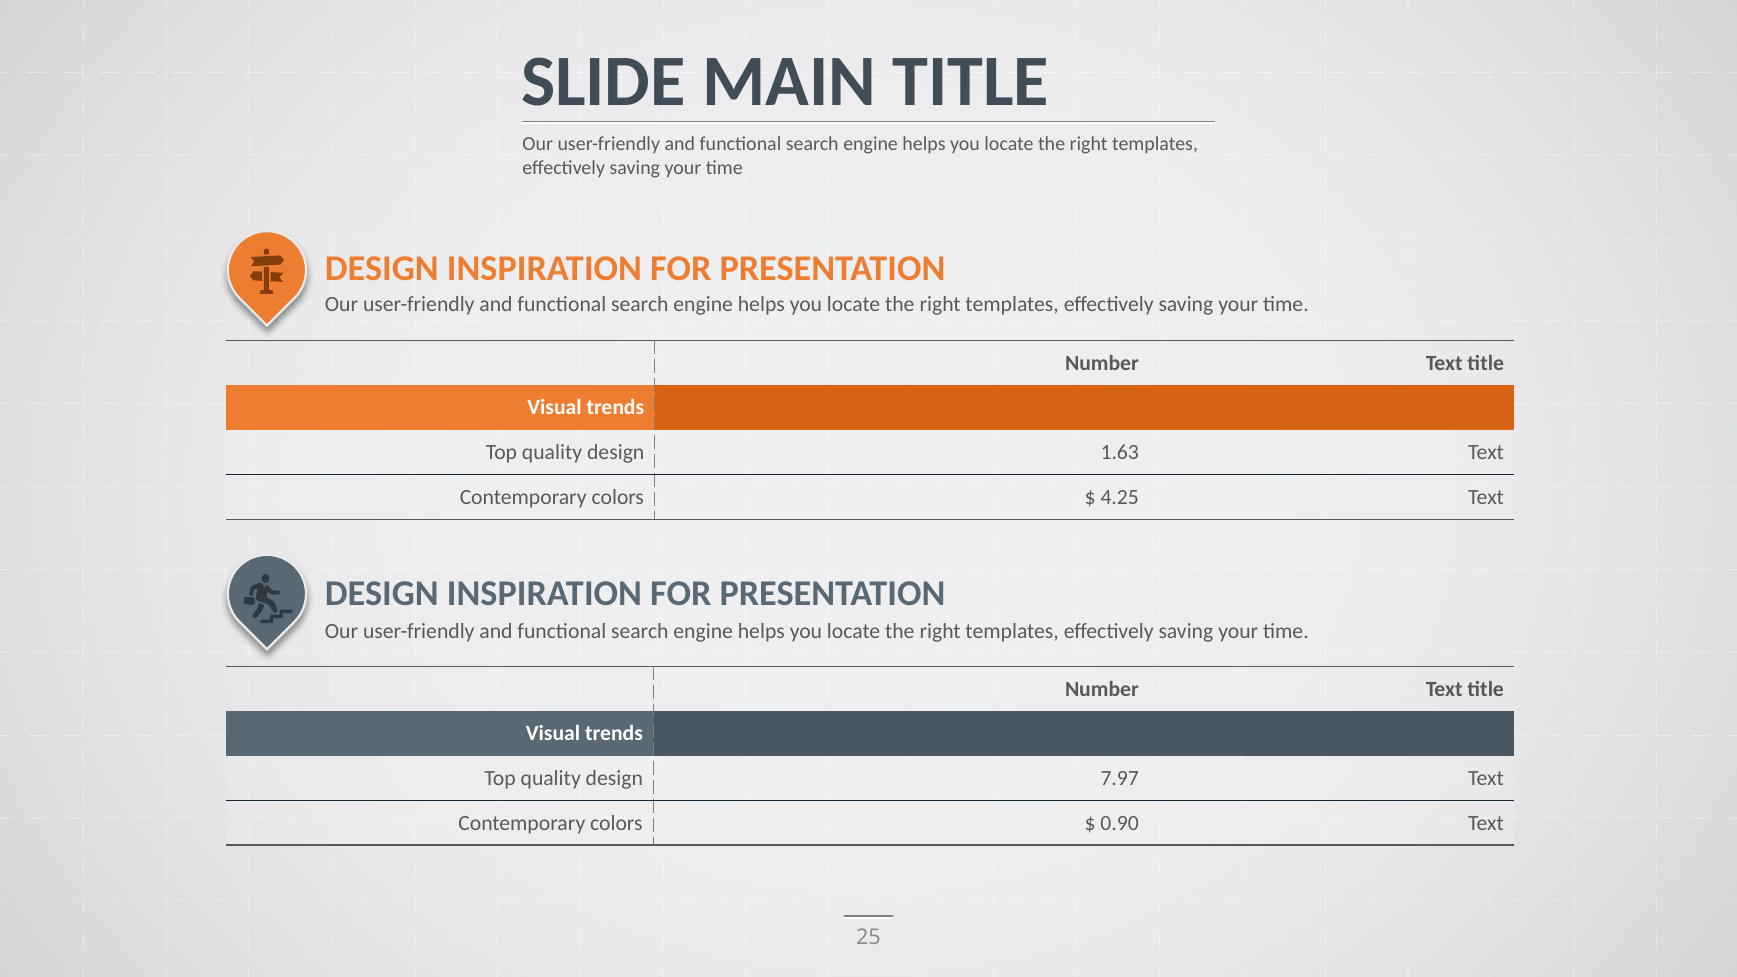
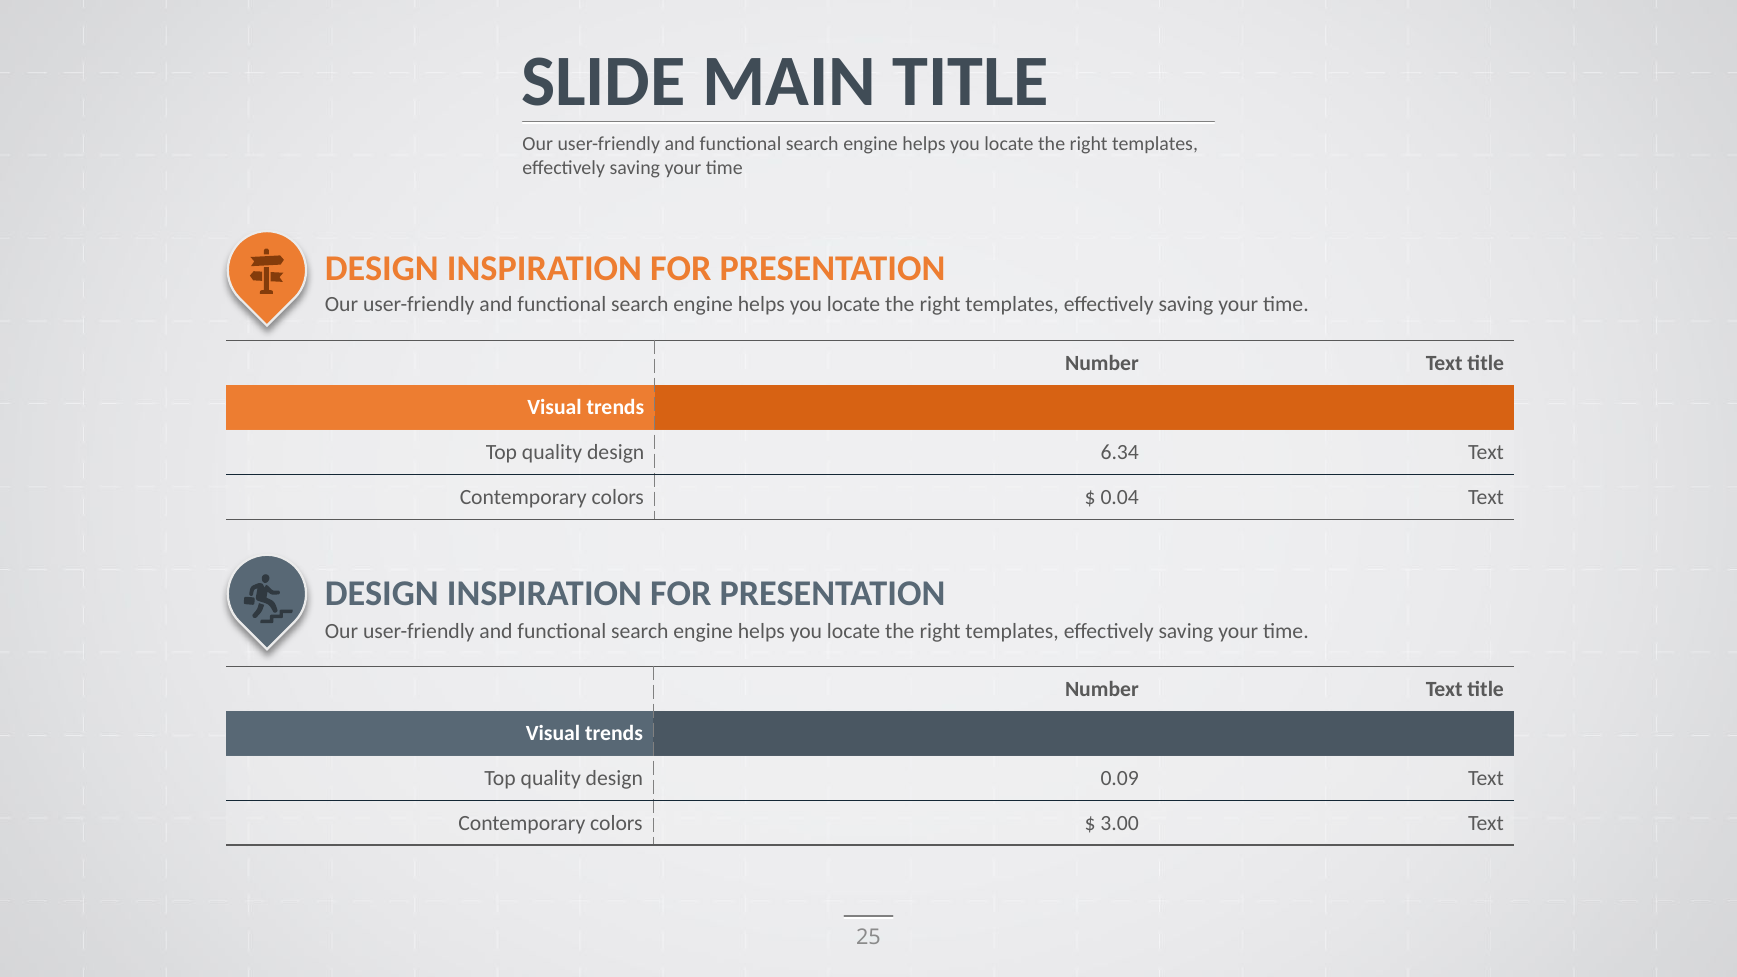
1.63: 1.63 -> 6.34 (1120, 452)
4.25: 4.25 -> 0.04 (1120, 497)
7.97: 7.97 -> 0.09 (1120, 778)
0.90: 0.90 -> 3.00 (1120, 823)
